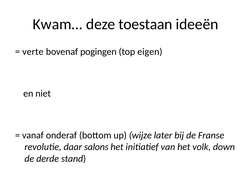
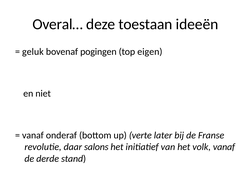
Kwam…: Kwam… -> Overal… (58, 24)
verte: verte -> geluk (33, 52)
wijze: wijze -> verte (140, 135)
volk down: down -> vanaf (224, 147)
